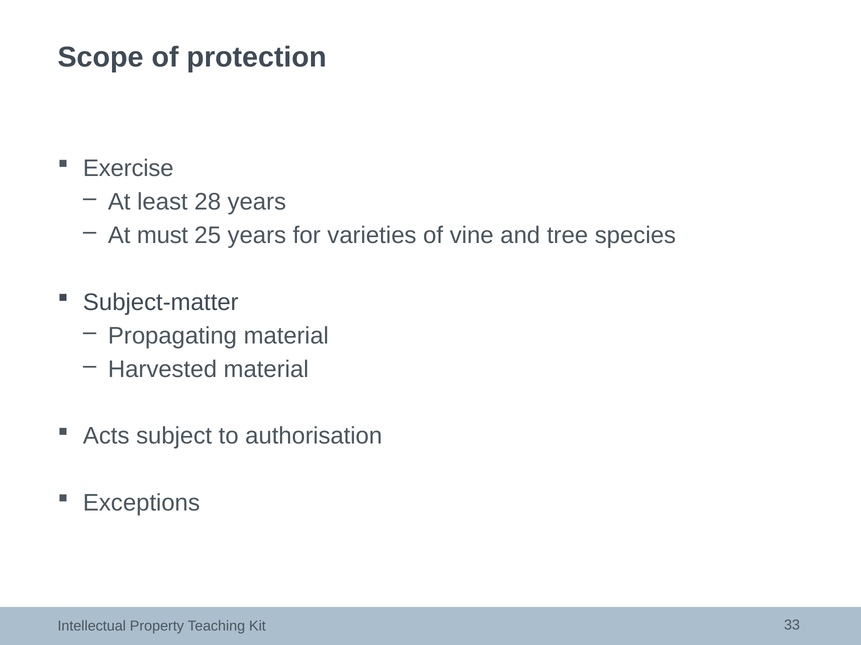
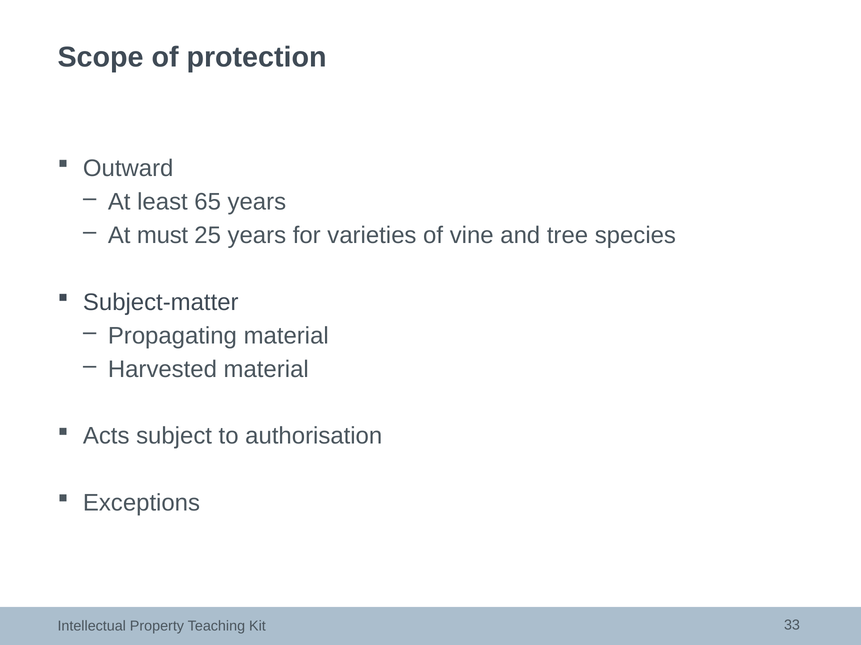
Exercise: Exercise -> Outward (128, 169)
28: 28 -> 65 (208, 202)
